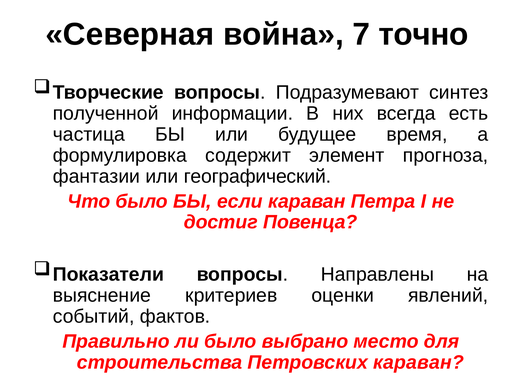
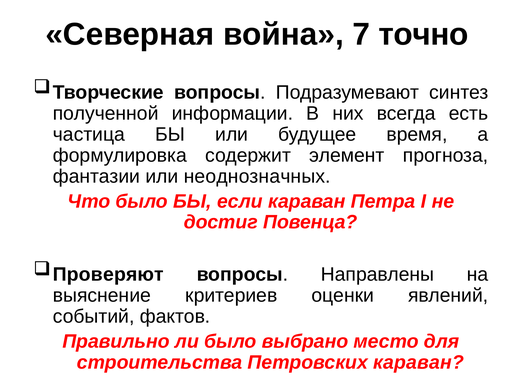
географический: географический -> неоднозначных (257, 176)
Показатели: Показатели -> Проверяют (108, 274)
